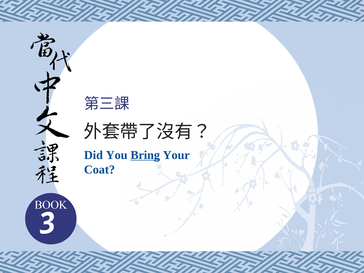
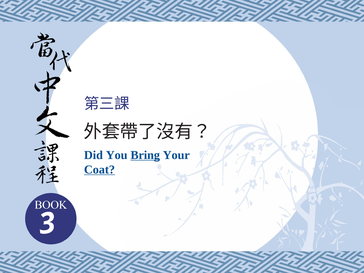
Coat underline: none -> present (100, 170)
